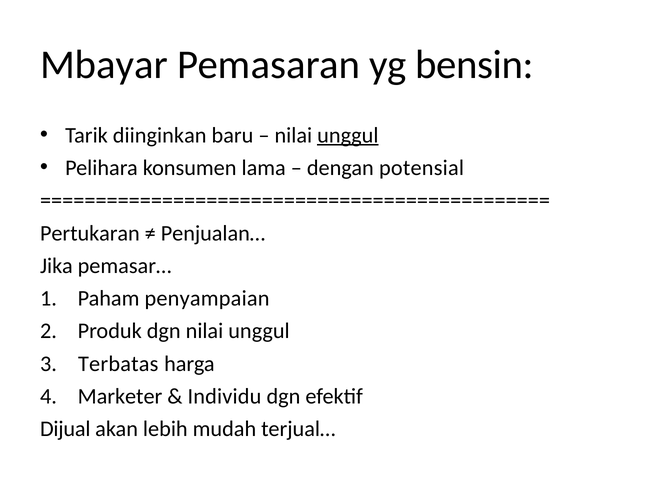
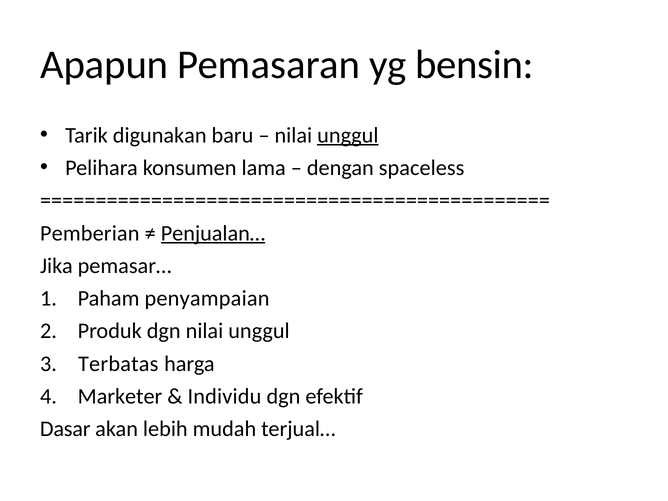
Mbayar: Mbayar -> Apapun (104, 65)
diinginkan: diinginkan -> digunakan (160, 135)
potensial: potensial -> spaceless (422, 168)
Pertukaran: Pertukaran -> Pemberian (90, 233)
Penjualan… underline: none -> present (213, 233)
Dijual: Dijual -> Dasar (65, 429)
